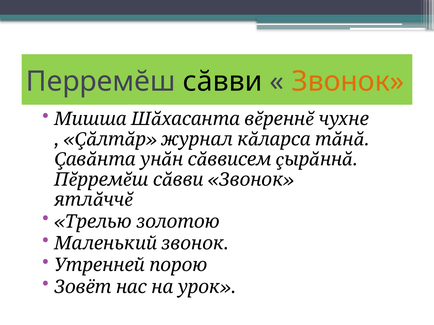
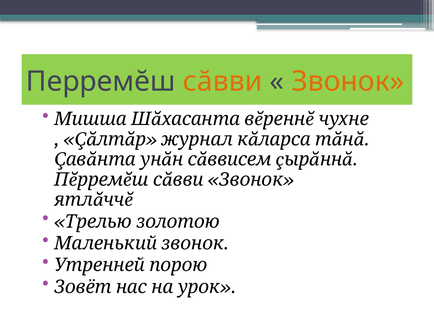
сăвви colour: black -> orange (223, 82)
